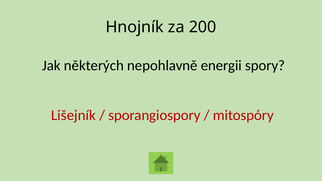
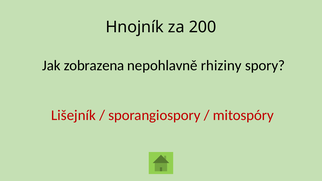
některých: některých -> zobrazena (94, 66)
energii: energii -> rhiziny (221, 66)
